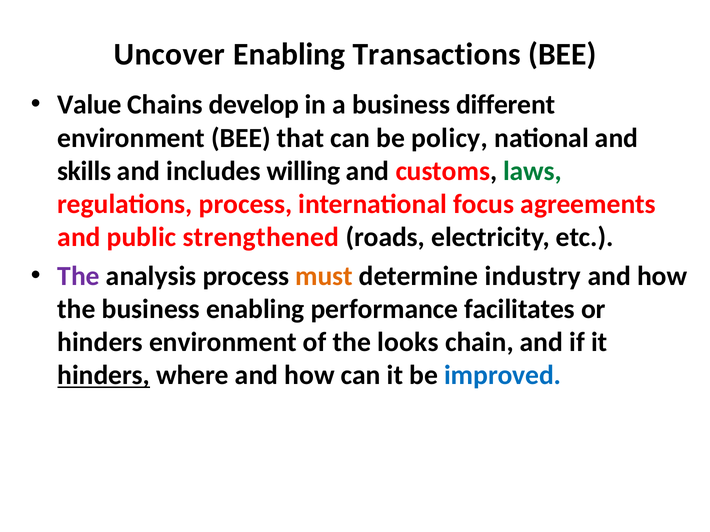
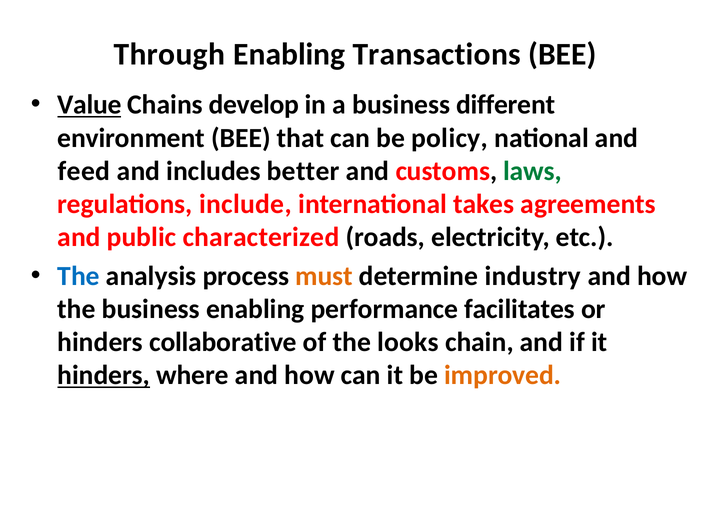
Uncover: Uncover -> Through (169, 54)
Value underline: none -> present (89, 105)
skills: skills -> feed (84, 171)
willing: willing -> better (303, 171)
regulations process: process -> include (245, 204)
focus: focus -> takes (484, 204)
strengthened: strengthened -> characterized (261, 237)
The colour: purple -> blue (79, 276)
hinders environment: environment -> collaborative (223, 342)
improved colour: blue -> orange (503, 376)
